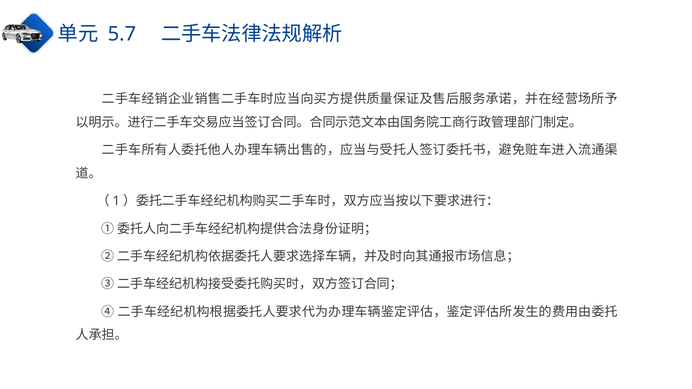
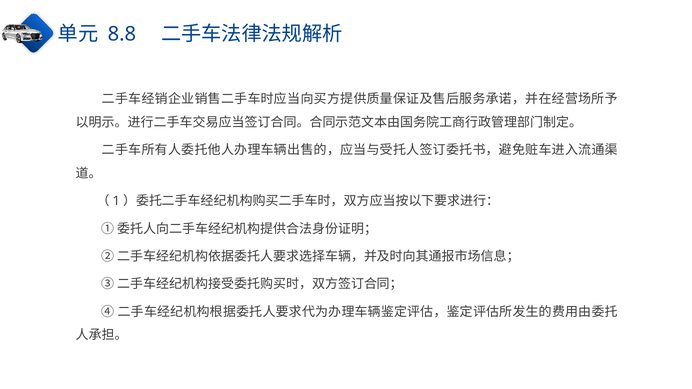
5.7: 5.7 -> 8.8 (122, 34)
